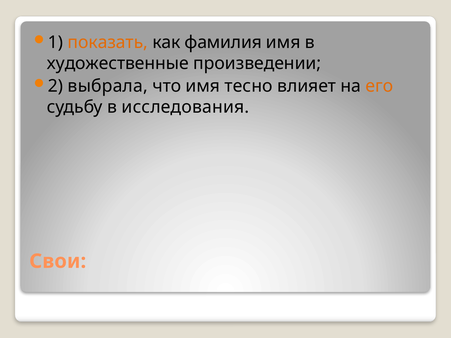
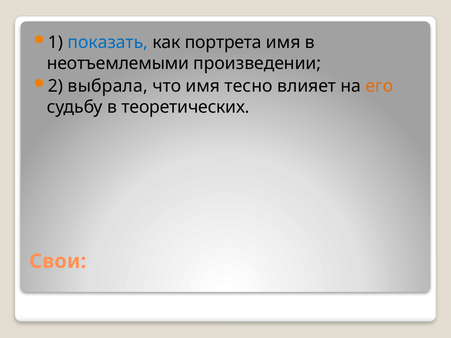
показать colour: orange -> blue (108, 42)
фамилия: фамилия -> портрета (223, 42)
художественные: художественные -> неотъемлемыми (118, 63)
исследования: исследования -> теоретических (186, 107)
